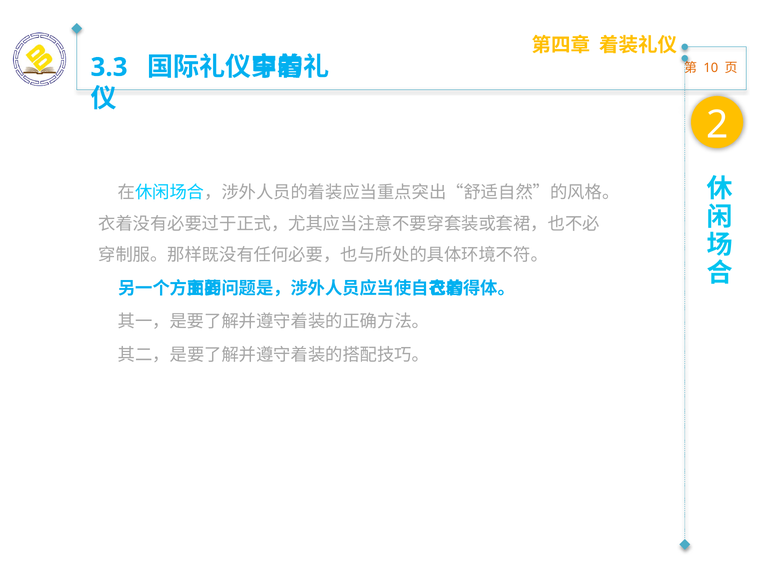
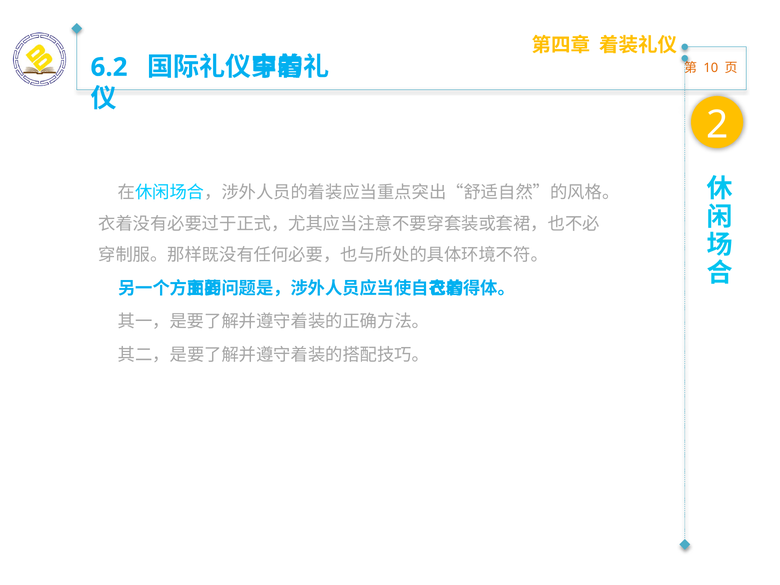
3.3: 3.3 -> 6.2 (109, 67)
